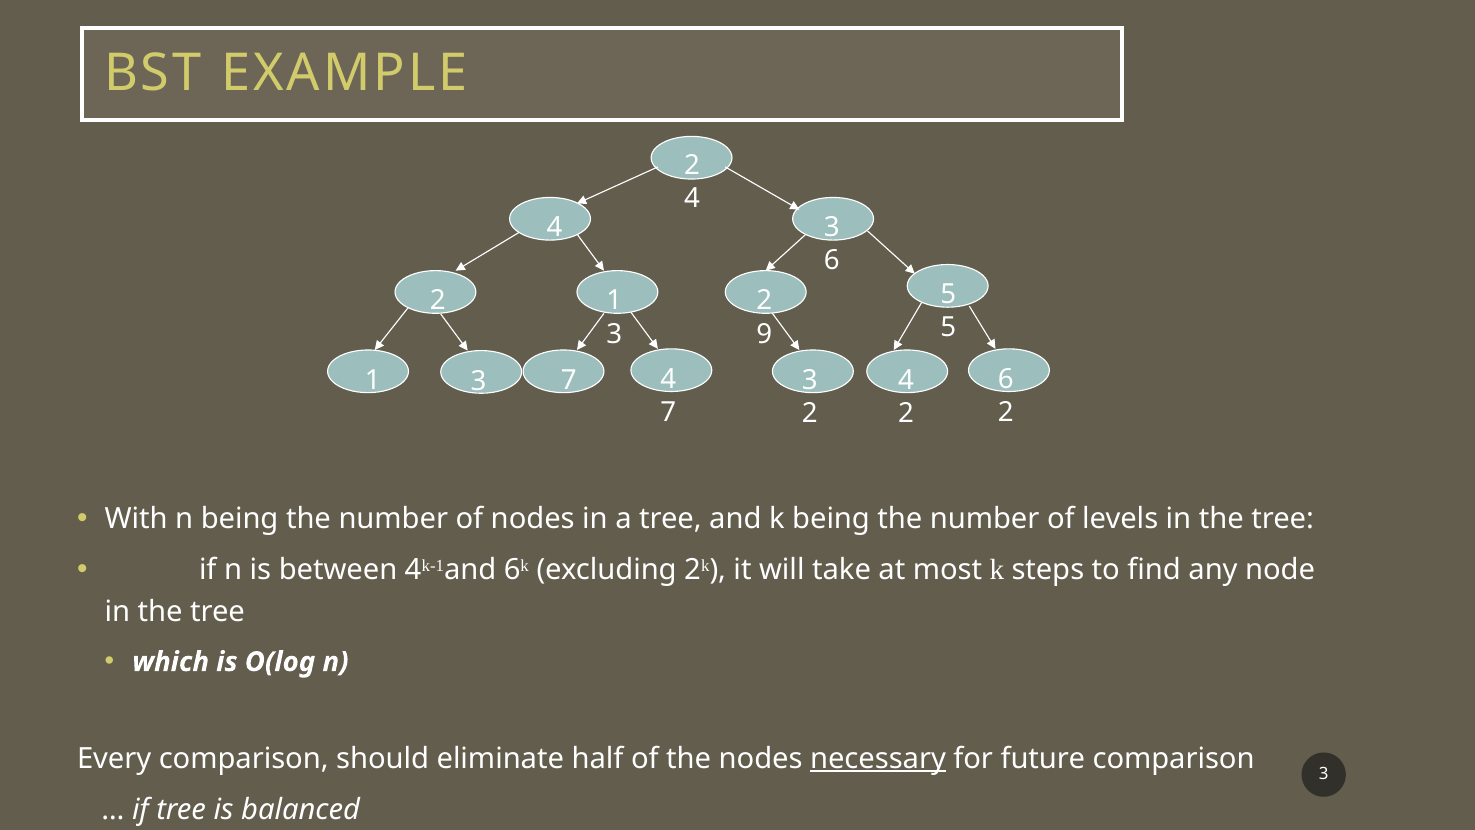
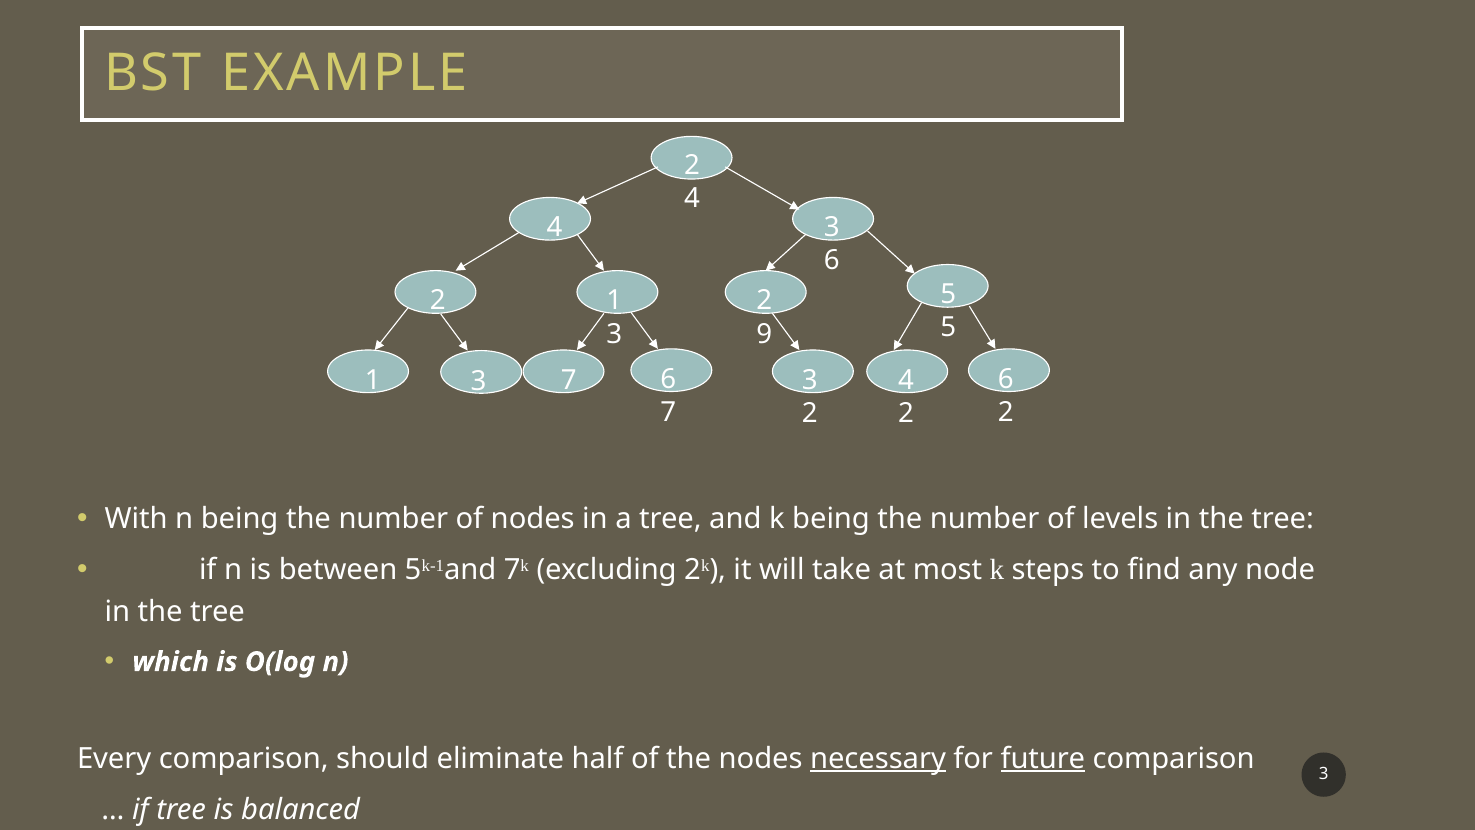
7 4: 4 -> 6 (668, 379)
between 4: 4 -> 5 (413, 570)
and 6: 6 -> 7 (512, 570)
future underline: none -> present (1043, 758)
